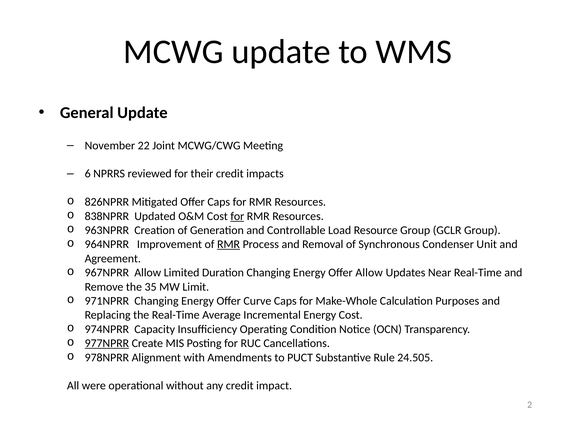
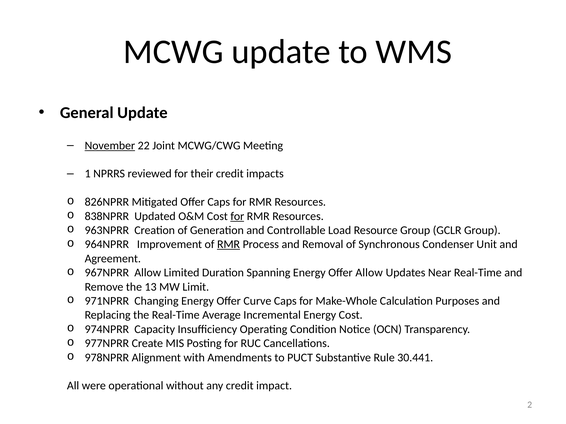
November underline: none -> present (110, 146)
6: 6 -> 1 (88, 174)
Duration Changing: Changing -> Spanning (268, 273)
35: 35 -> 13 (151, 287)
977NPRR underline: present -> none (107, 344)
24.505: 24.505 -> 30.441 (415, 358)
